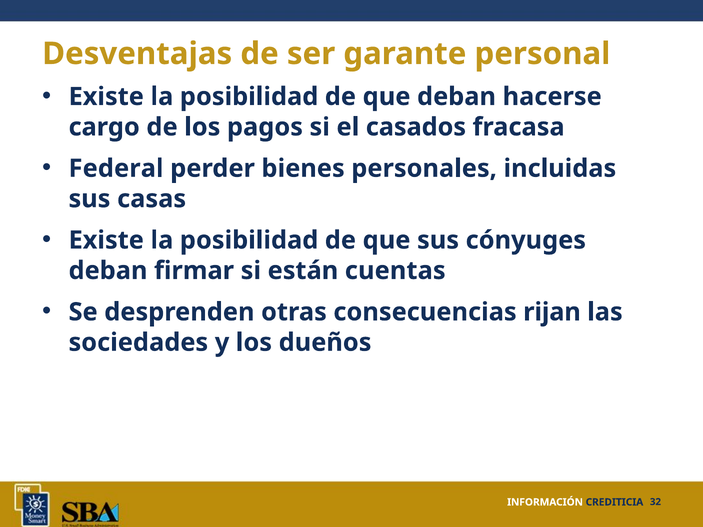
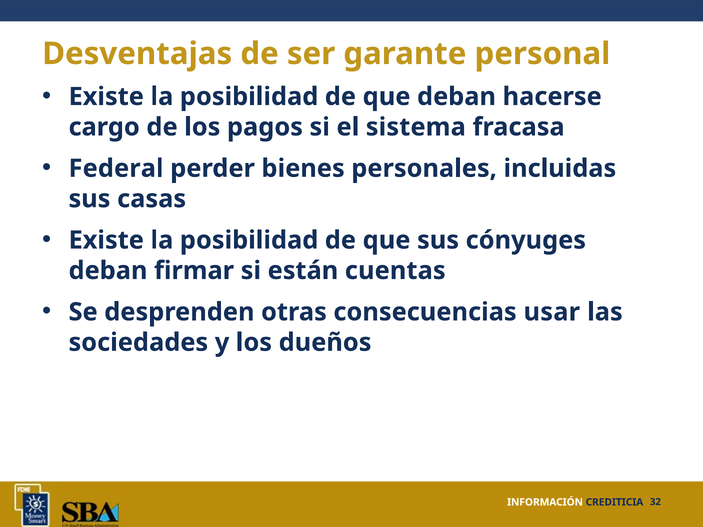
casados: casados -> sistema (416, 127)
rijan: rijan -> usar (552, 312)
